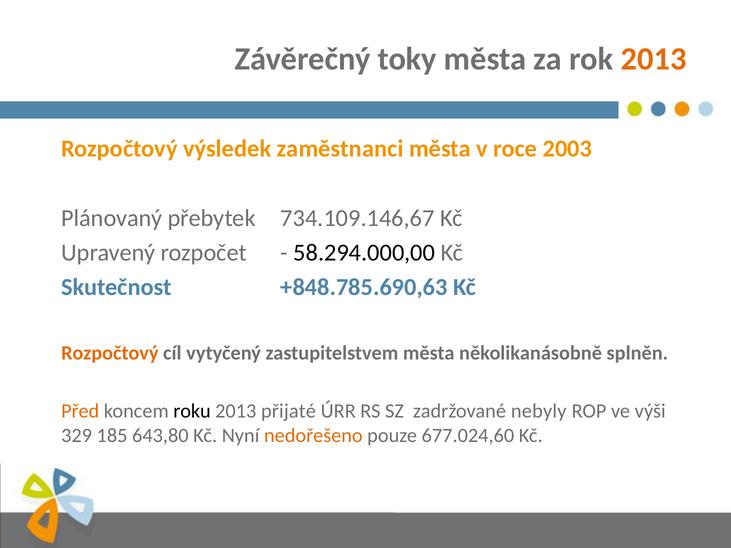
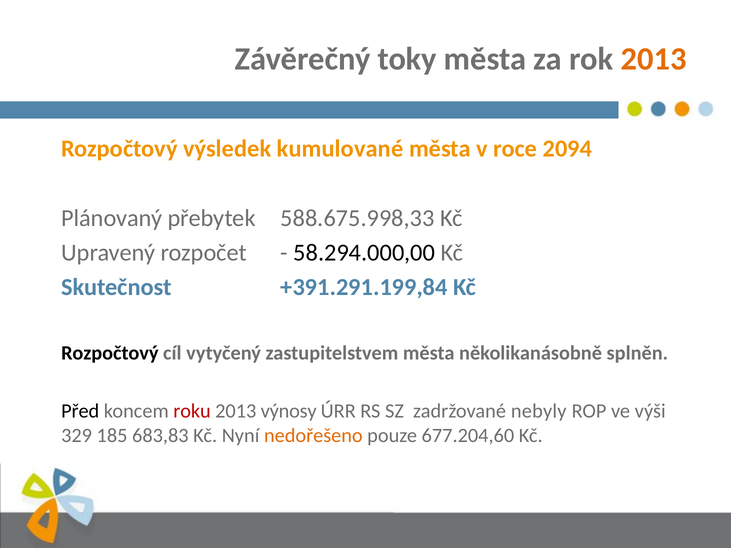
zaměstnanci: zaměstnanci -> kumulované (340, 149)
2003: 2003 -> 2094 (567, 149)
734.109.146,67: 734.109.146,67 -> 588.675.998,33 (357, 218)
+848.785.690,63: +848.785.690,63 -> +391.291.199,84 (364, 287)
Rozpočtový colour: orange -> black (110, 353)
Před colour: orange -> black (80, 411)
roku colour: black -> red (192, 411)
přijaté: přijaté -> výnosy (289, 411)
643,80: 643,80 -> 683,83 (160, 436)
677.024,60: 677.024,60 -> 677.204,60 (468, 436)
